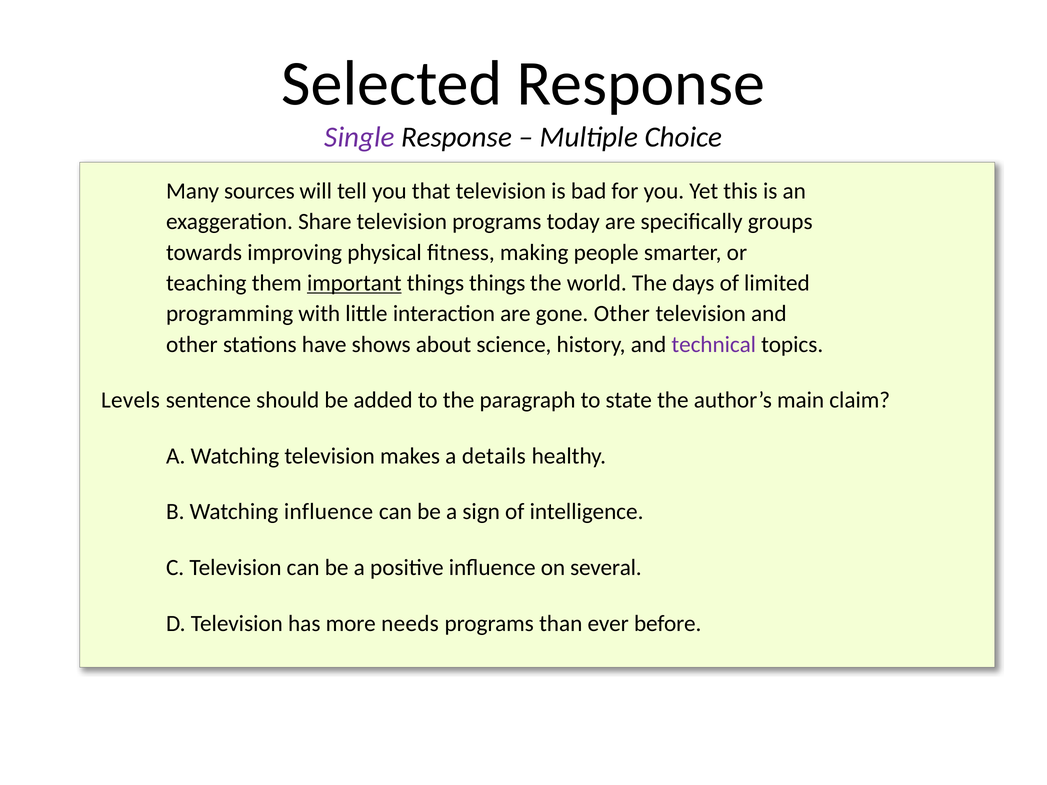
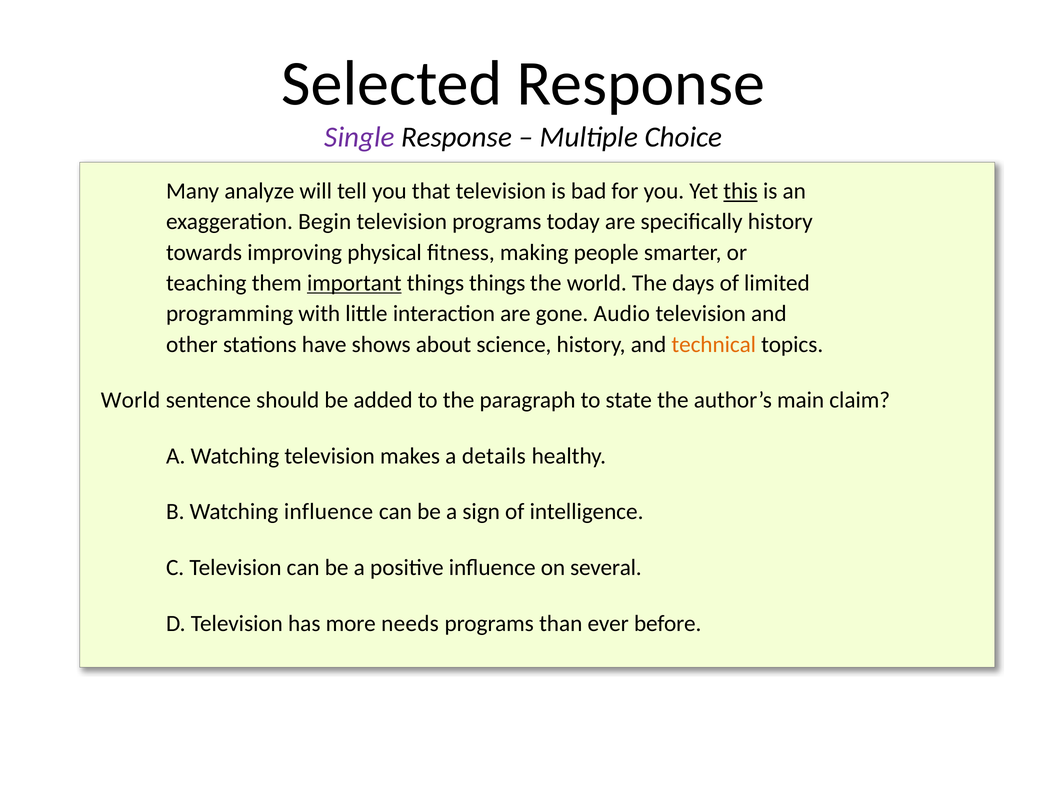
sources: sources -> analyze (259, 191)
this underline: none -> present (741, 191)
Share: Share -> Begin (325, 222)
specifically groups: groups -> history (780, 222)
gone Other: Other -> Audio (622, 314)
technical colour: purple -> orange (714, 344)
Levels: Levels -> World (130, 400)
